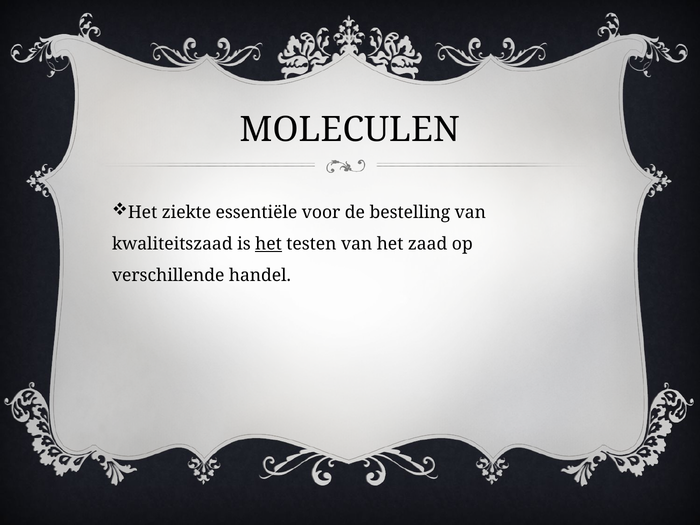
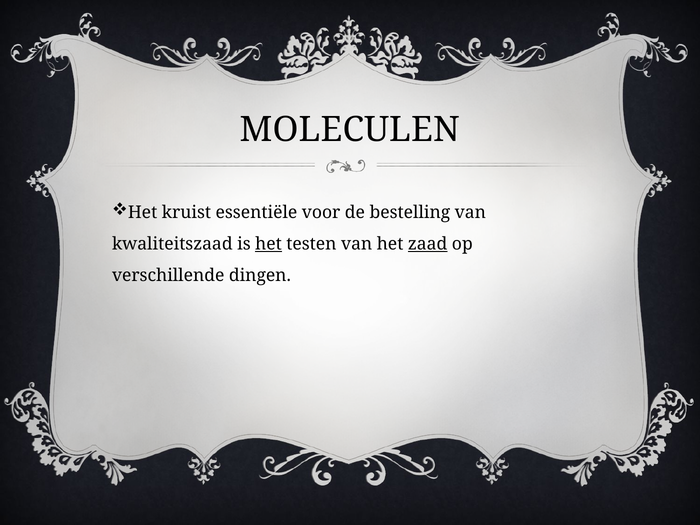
ziekte: ziekte -> kruist (186, 212)
zaad underline: none -> present (428, 244)
handel: handel -> dingen (260, 275)
